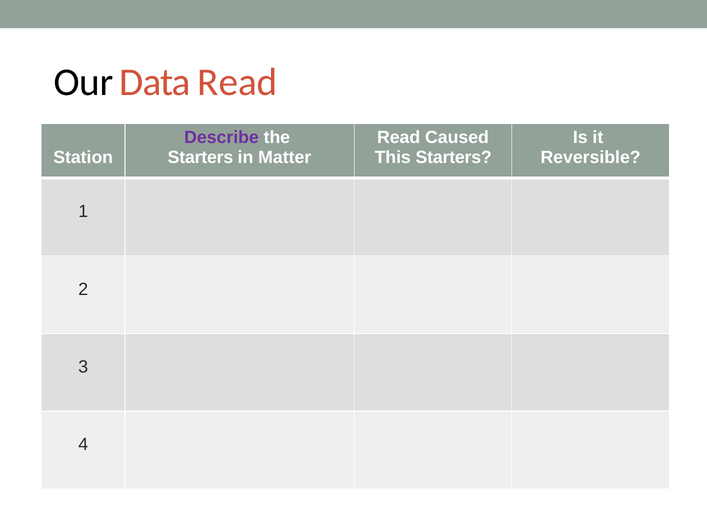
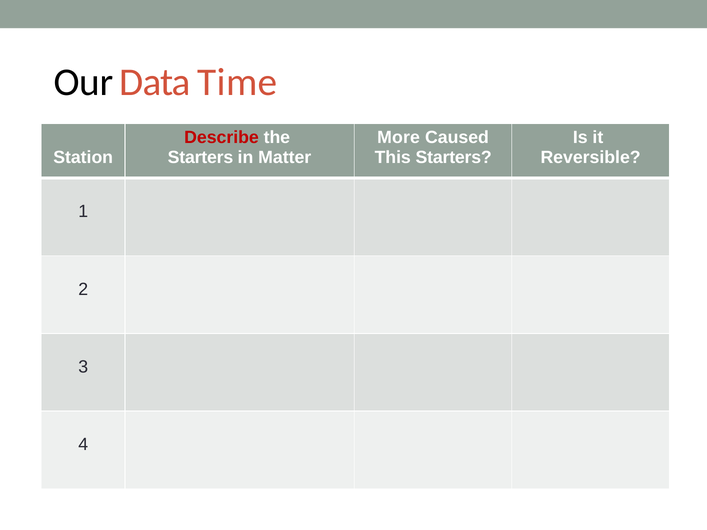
Data Read: Read -> Time (237, 82)
Describe colour: purple -> red (221, 137)
Read: Read -> More (399, 137)
